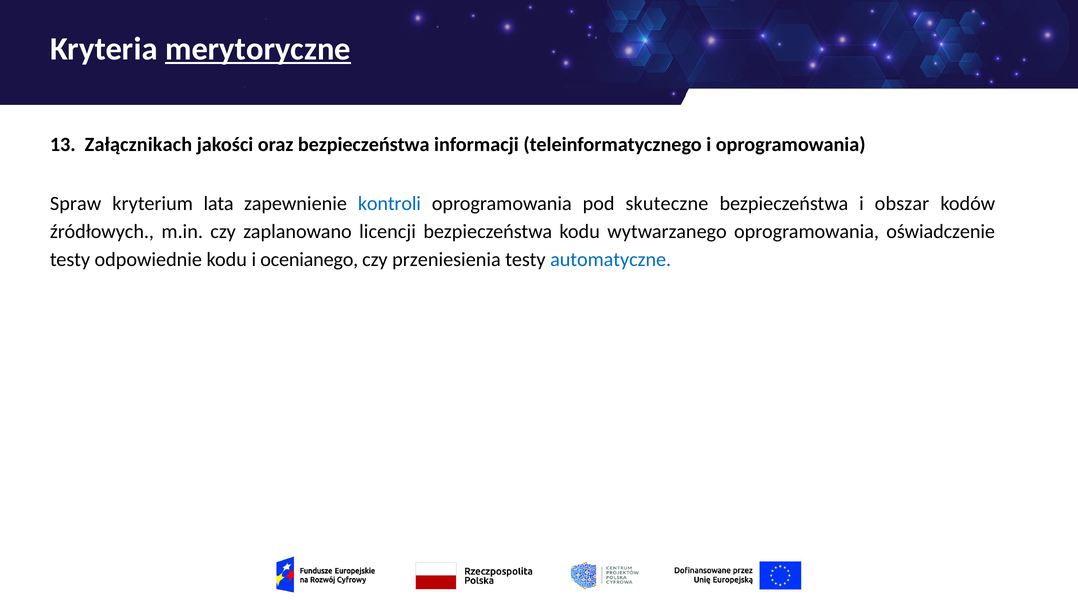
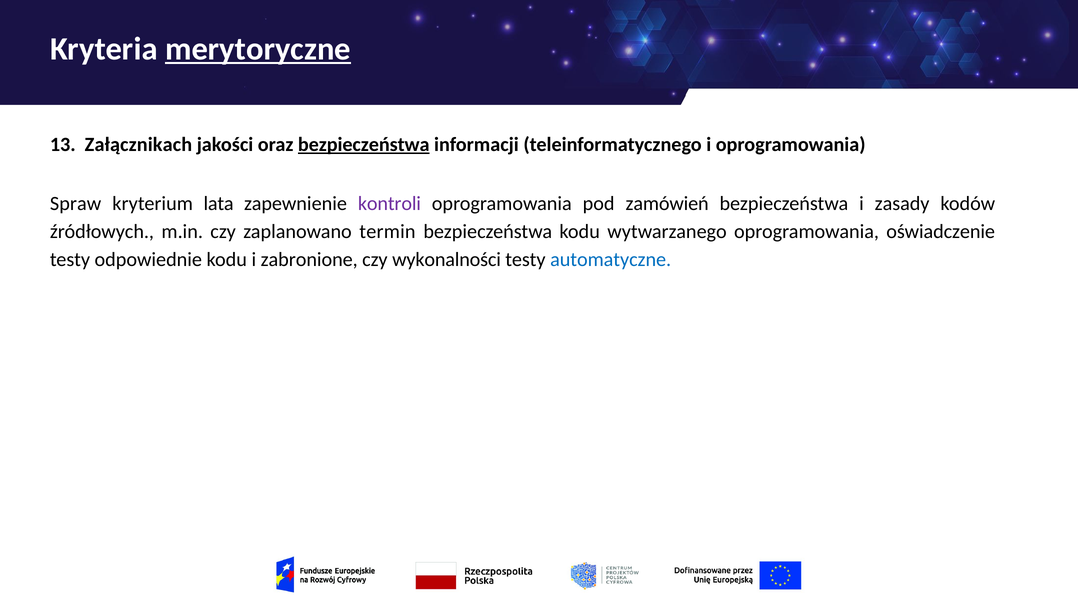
bezpieczeństwa underline: none -> present (364, 145)
kontroli colour: blue -> purple (389, 204)
skuteczne: skuteczne -> zamówień (667, 204)
obszar: obszar -> zasady (902, 204)
licencji: licencji -> termin (387, 232)
ocenianego: ocenianego -> zabronione (309, 259)
przeniesienia: przeniesienia -> wykonalności (447, 259)
